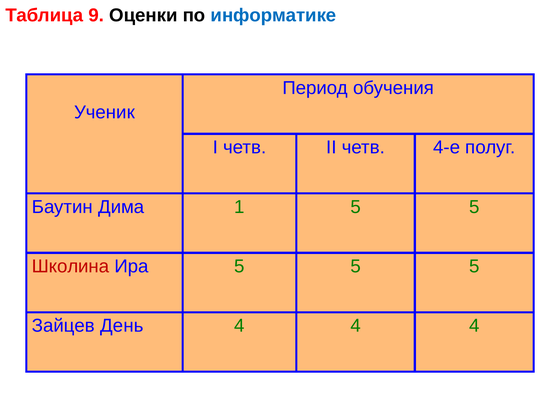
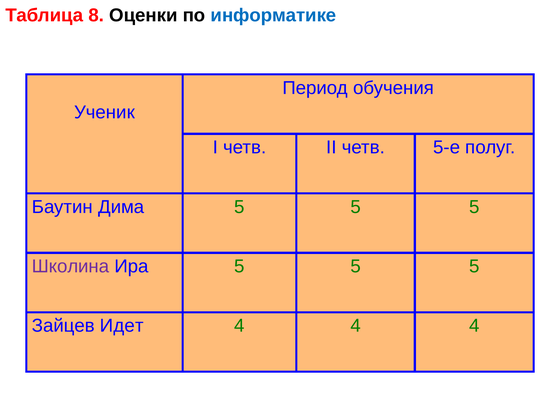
9: 9 -> 8 (96, 15)
4-е: 4-е -> 5-е (447, 147)
Дима 1: 1 -> 5 (239, 207)
Школина colour: red -> purple (71, 266)
День: День -> Идет (122, 326)
